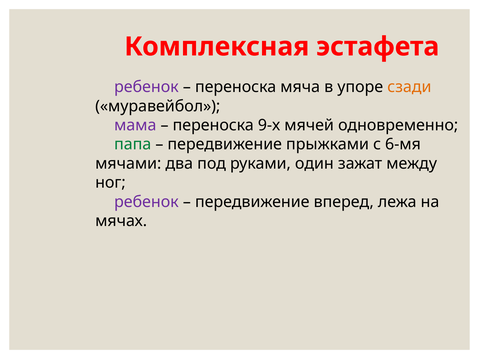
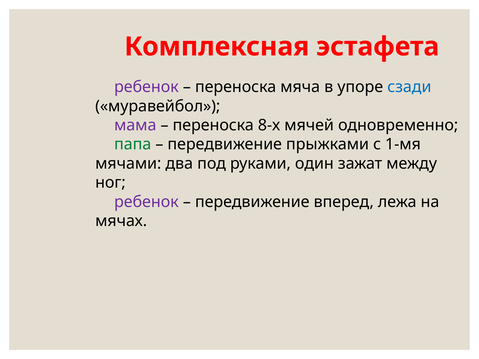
сзади colour: orange -> blue (409, 87)
9-х: 9-х -> 8-х (269, 125)
6-мя: 6-мя -> 1-мя (403, 144)
